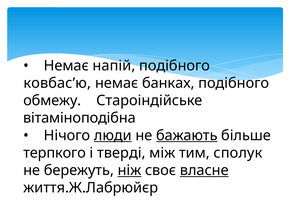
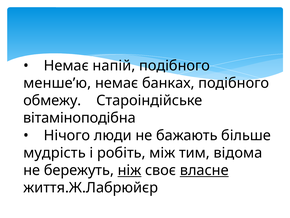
ковбас’ю: ковбас’ю -> менше’ю (57, 83)
люди underline: present -> none (113, 135)
бажають underline: present -> none (187, 135)
терпкого: терпкого -> мудрість (54, 153)
тверді: тверді -> робіть (121, 153)
сполук: сполук -> відома (238, 153)
